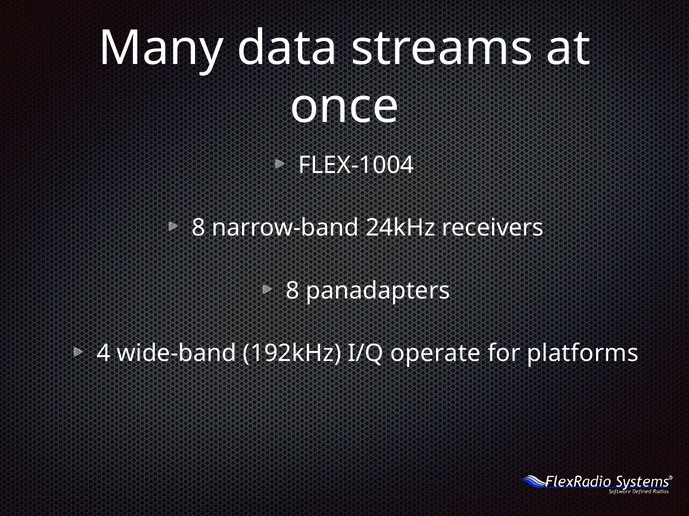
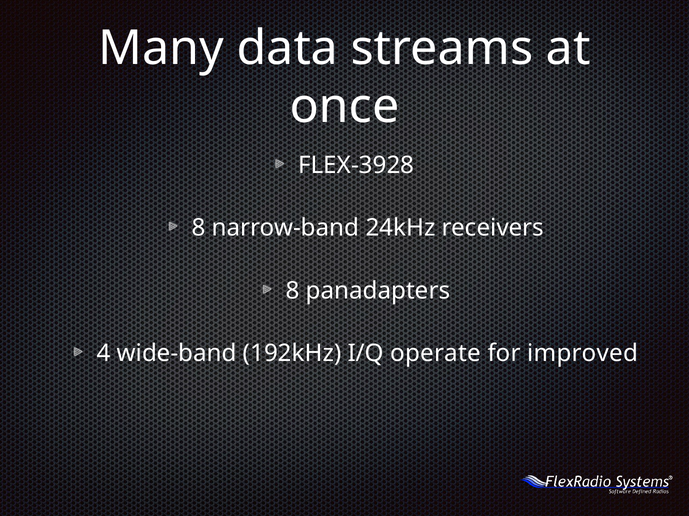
FLEX-1004: FLEX-1004 -> FLEX-3928 (356, 165)
platforms: platforms -> improved (583, 354)
